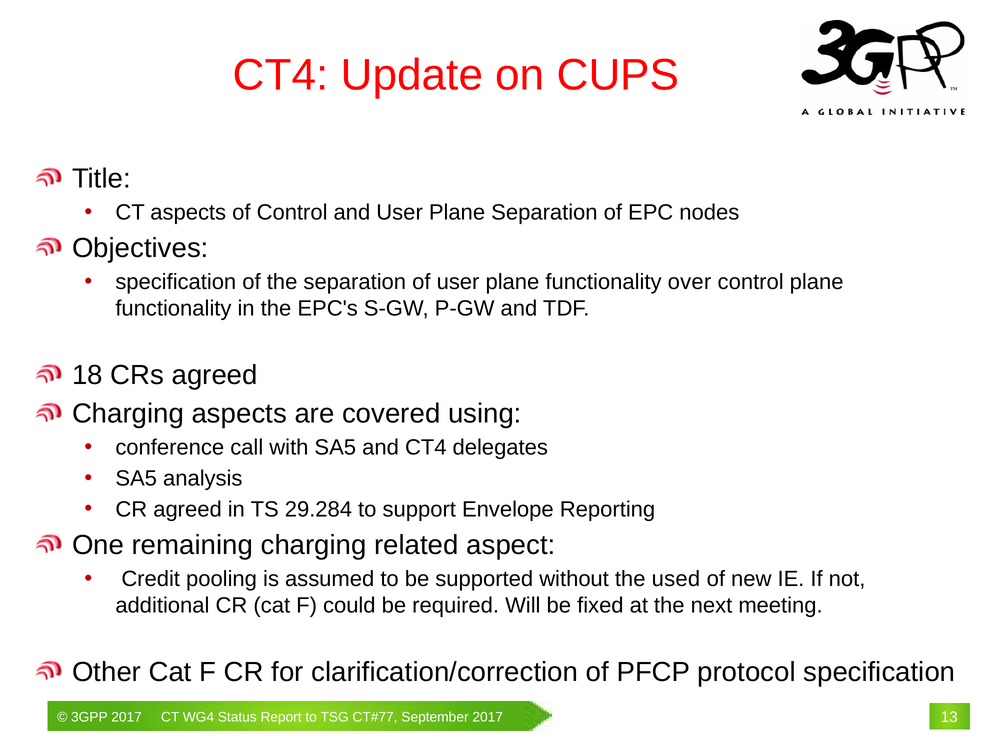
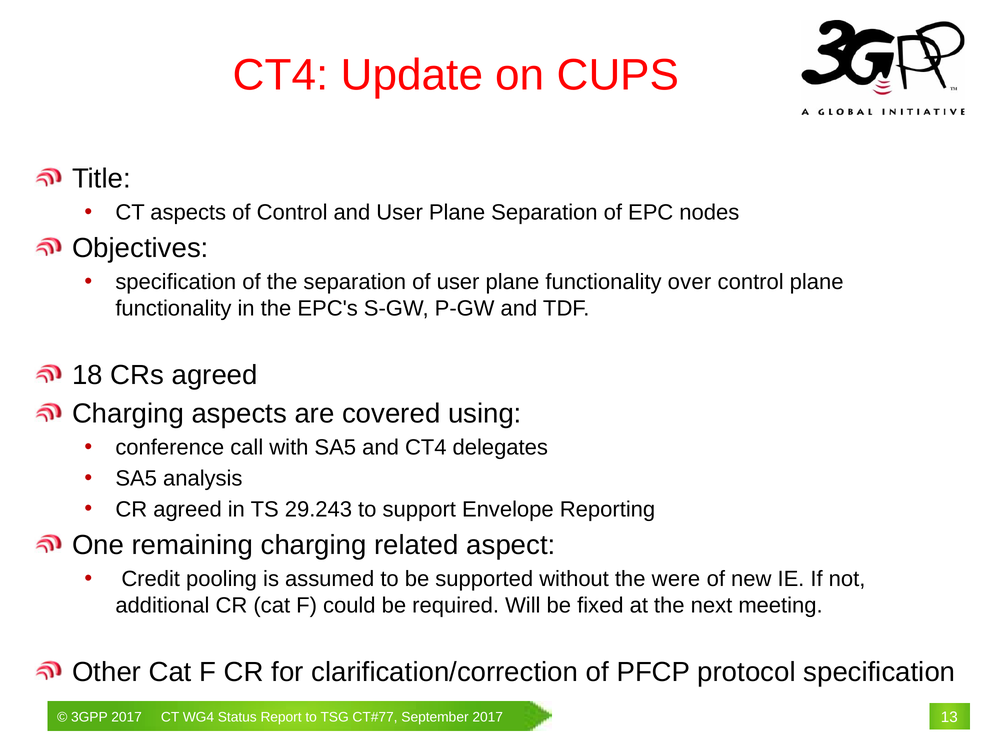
29.284: 29.284 -> 29.243 (318, 509)
used: used -> were (676, 579)
